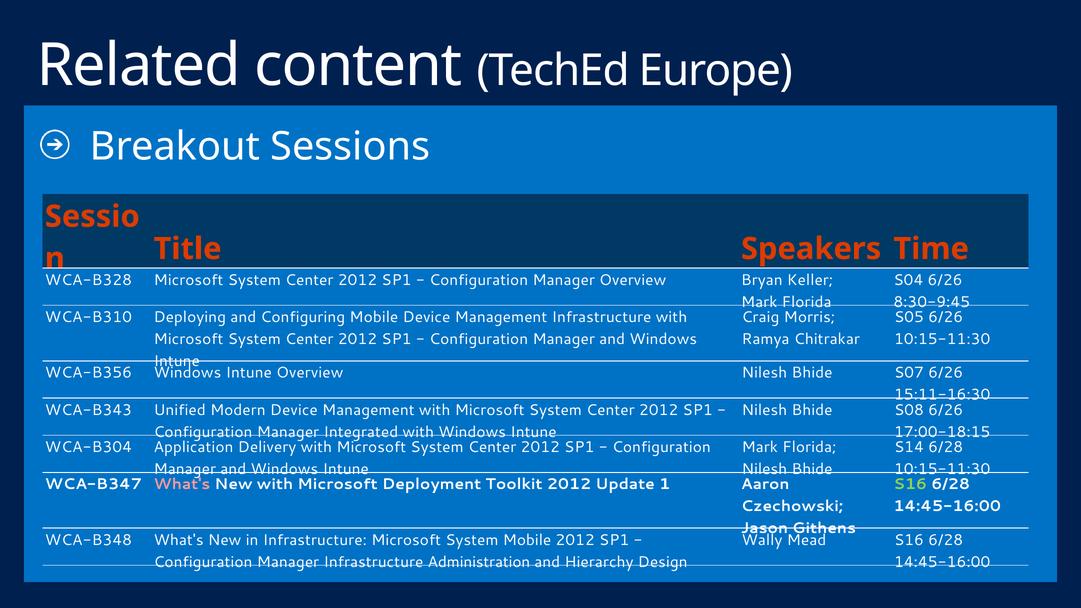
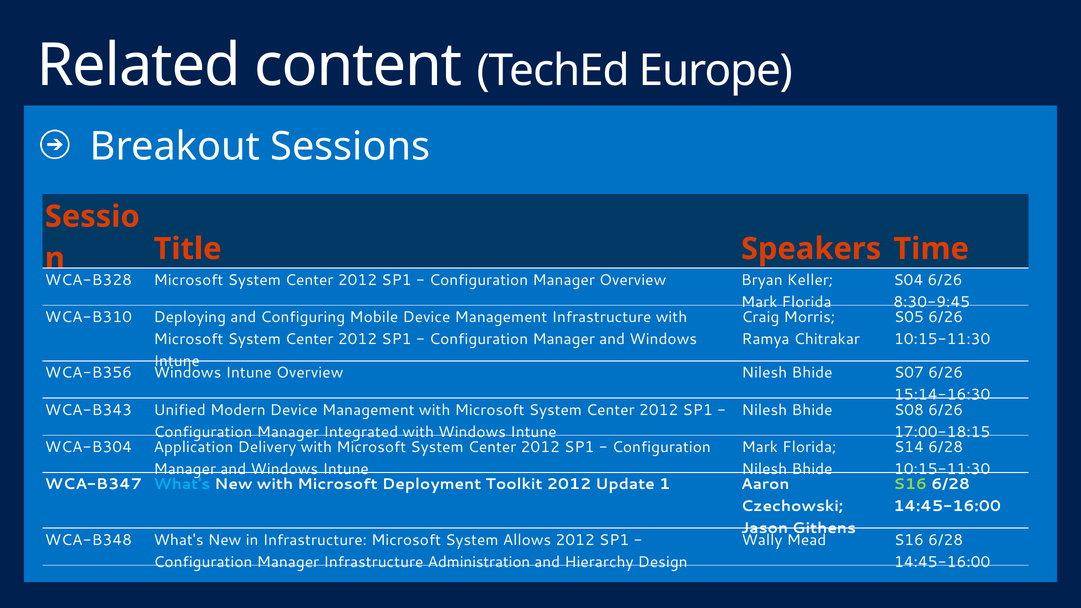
15:11-16:30: 15:11-16:30 -> 15:14-16:30 (942, 395)
What's colour: pink -> light blue (182, 484)
System Mobile: Mobile -> Allows (527, 540)
